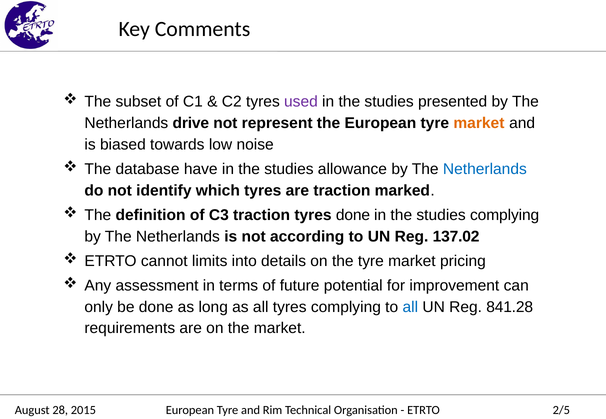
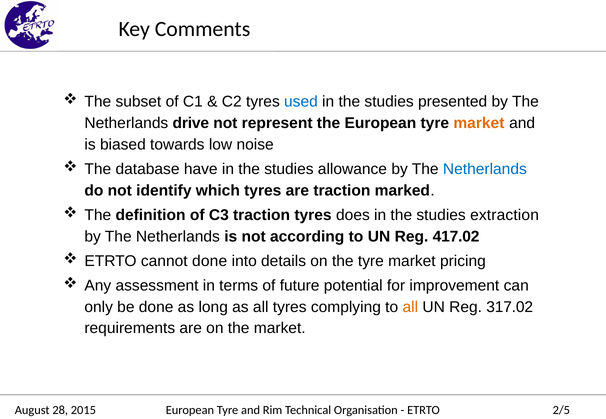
used colour: purple -> blue (301, 102)
tyres done: done -> does (353, 215)
studies complying: complying -> extraction (505, 215)
137.02: 137.02 -> 417.02 (456, 237)
cannot limits: limits -> done (210, 261)
all colour: blue -> orange (410, 307)
841.28: 841.28 -> 317.02 (510, 307)
